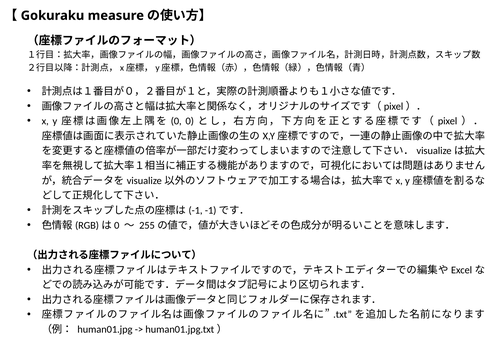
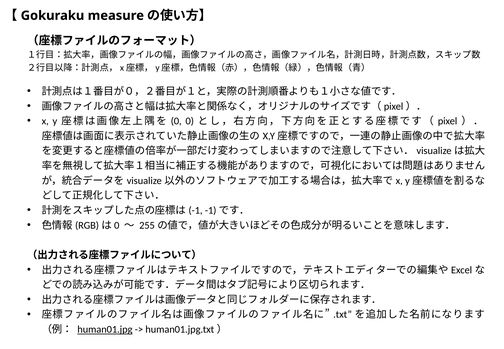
human01.jpg underline: none -> present (105, 329)
